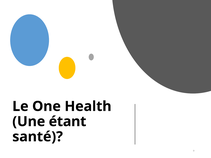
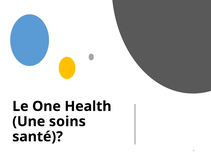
étant: étant -> soins (67, 122)
